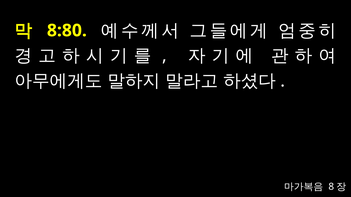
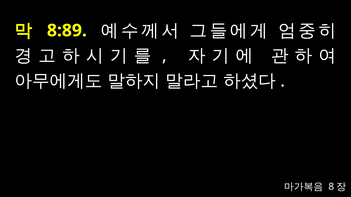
8:80: 8:80 -> 8:89 (67, 31)
